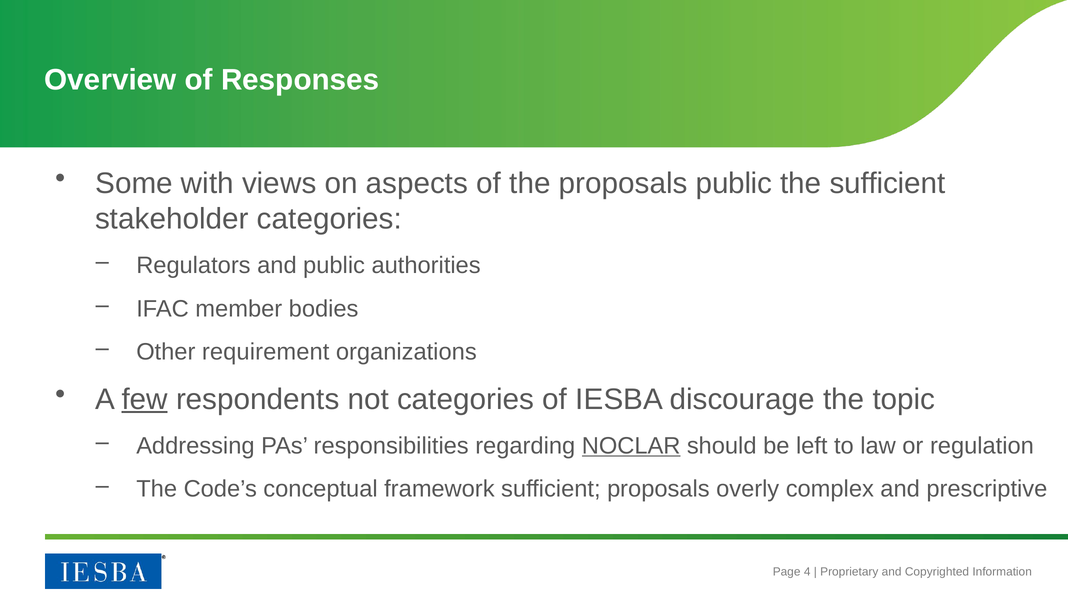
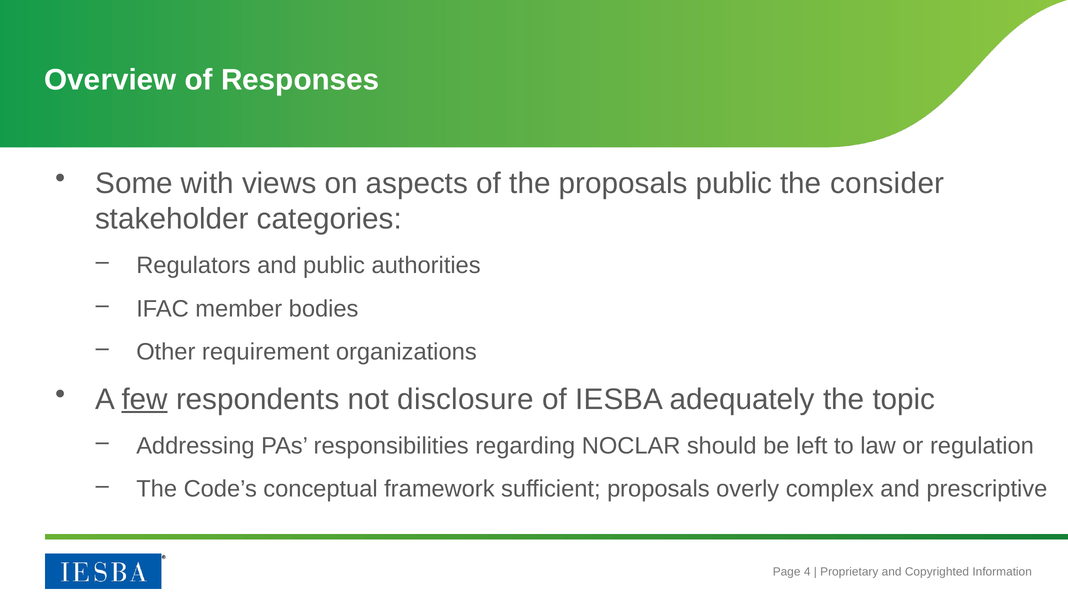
the sufficient: sufficient -> consider (887, 183)
not categories: categories -> disclosure (465, 399)
discourage: discourage -> adequately (742, 399)
NOCLAR underline: present -> none (631, 446)
